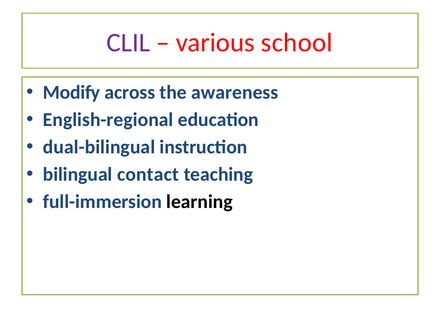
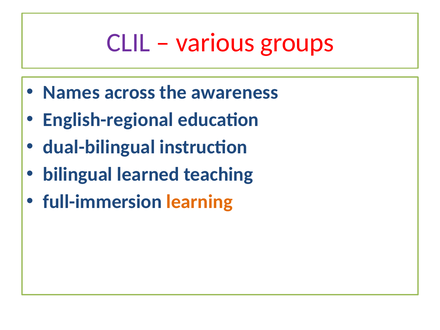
school: school -> groups (297, 43)
Modify: Modify -> Names (71, 92)
contact: contact -> learned (148, 174)
learning colour: black -> orange (199, 202)
